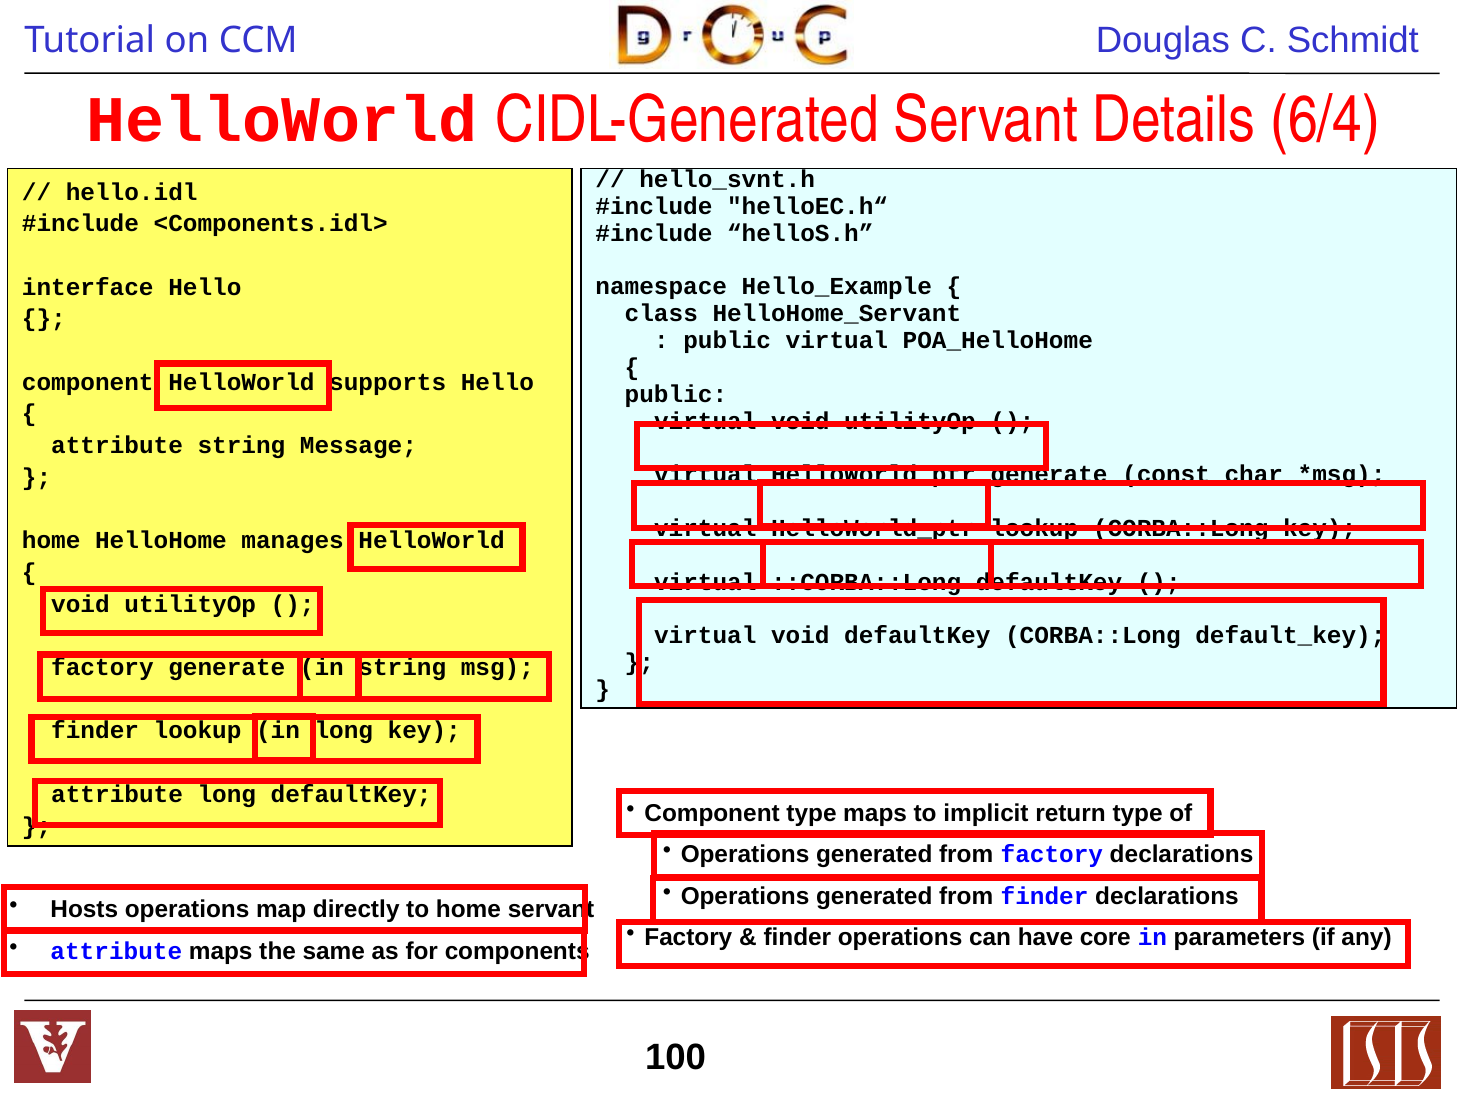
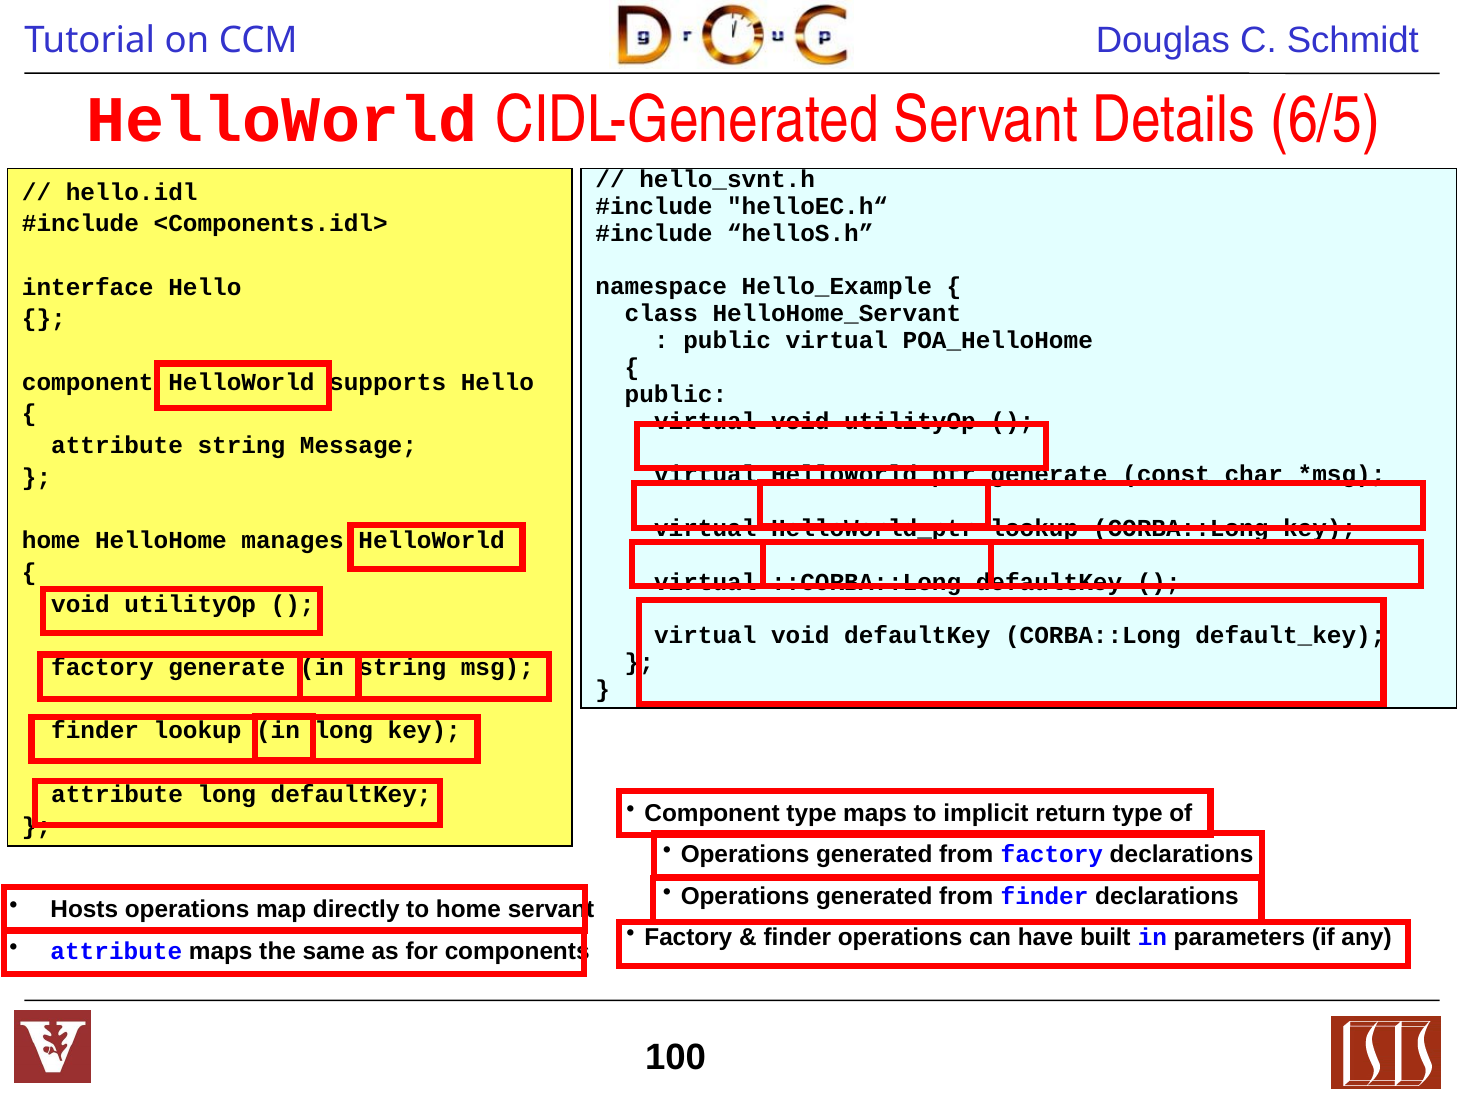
6/4: 6/4 -> 6/5 (1325, 120)
core: core -> built (1105, 938)
